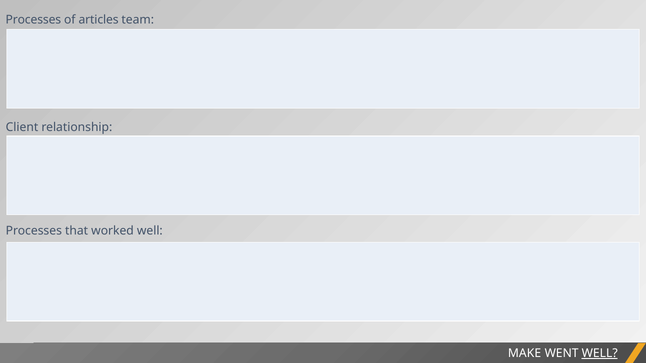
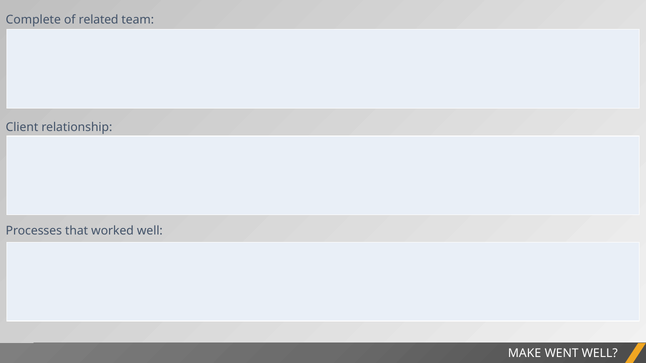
Processes: Processes -> Complete (33, 20)
articles: articles -> related (99, 20)
WELL underline: present -> none (600, 354)
